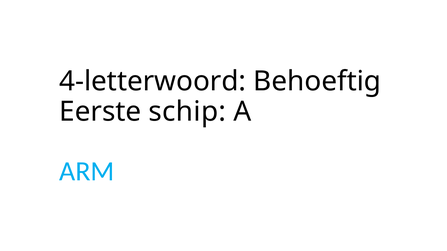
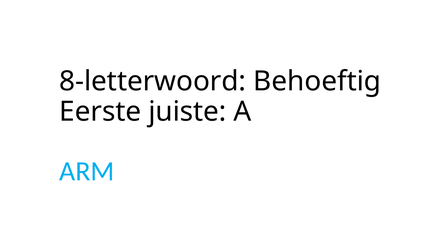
4-letterwoord: 4-letterwoord -> 8-letterwoord (153, 82)
schip: schip -> juiste (187, 112)
